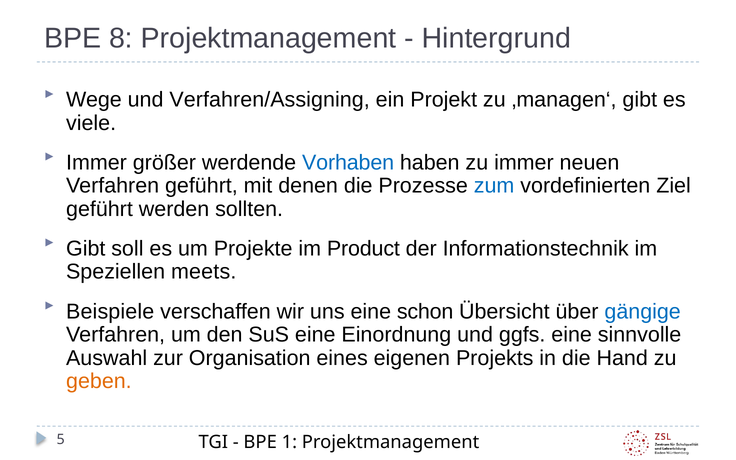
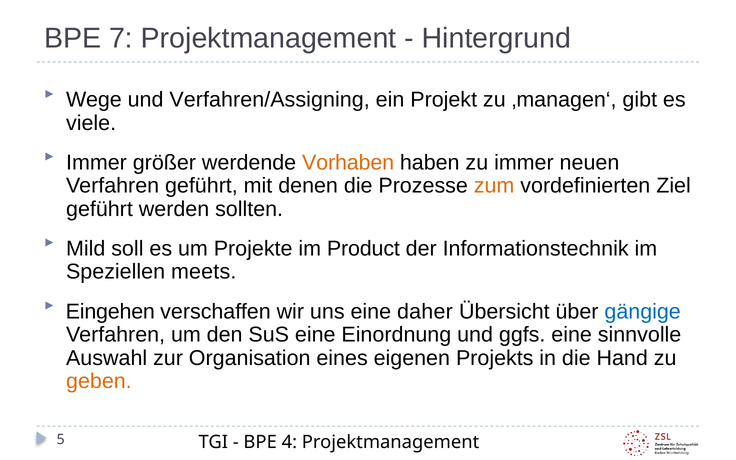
8: 8 -> 7 (121, 38)
Vorhaben colour: blue -> orange (348, 163)
zum colour: blue -> orange (494, 186)
Gibt: Gibt -> Mild (86, 249)
Beispiele: Beispiele -> Eingehen (110, 312)
schon: schon -> daher (425, 312)
1: 1 -> 4 (289, 442)
